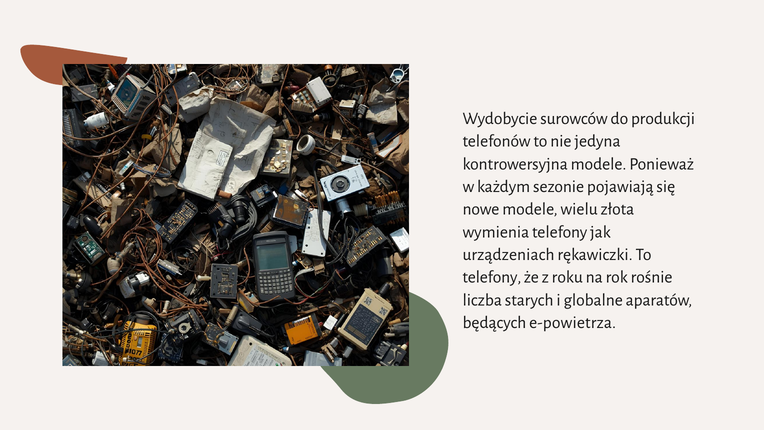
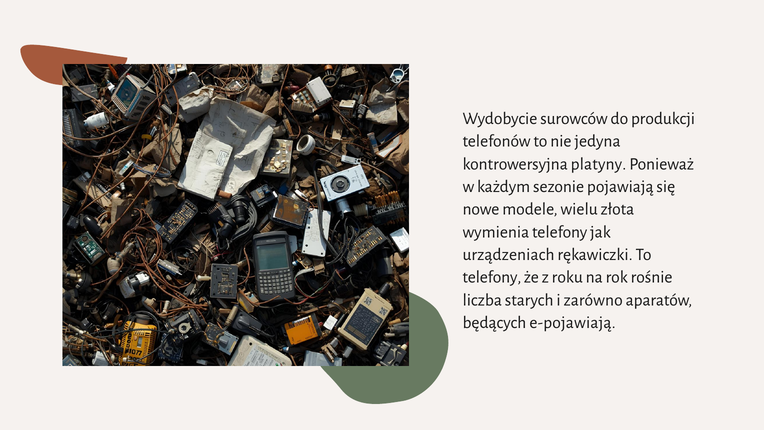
kontrowersyjna modele: modele -> platyny (598, 164)
globalne: globalne -> zarówno (593, 300)
e-powietrza: e-powietrza -> e-pojawiają (573, 322)
